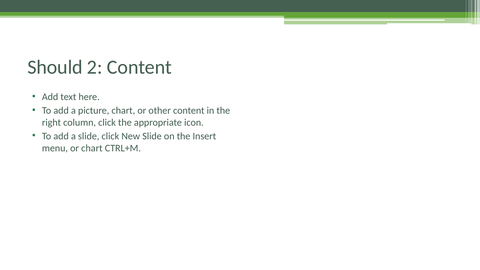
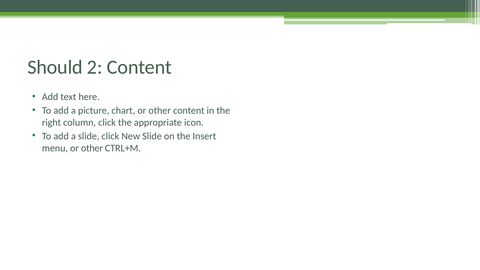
menu or chart: chart -> other (92, 148)
